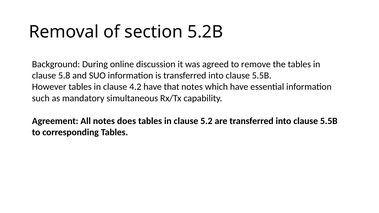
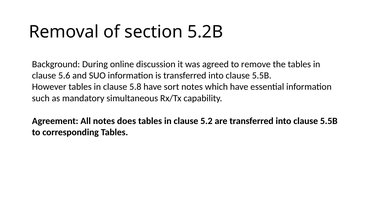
5.8: 5.8 -> 5.6 (64, 76)
4.2: 4.2 -> 5.8 (135, 87)
that: that -> sort (172, 87)
